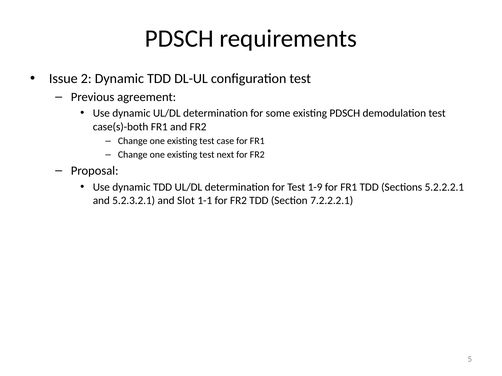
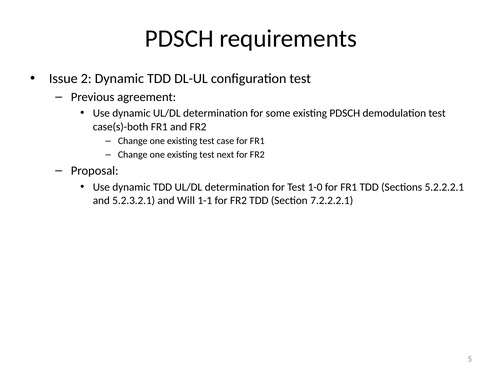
1-9: 1-9 -> 1-0 (315, 187)
Slot: Slot -> Will (186, 201)
